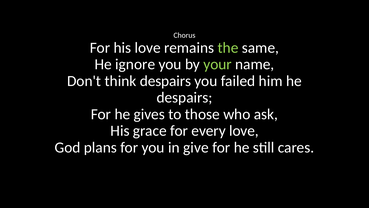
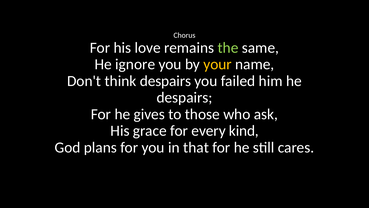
your colour: light green -> yellow (218, 64)
every love: love -> kind (244, 131)
give: give -> that (196, 147)
